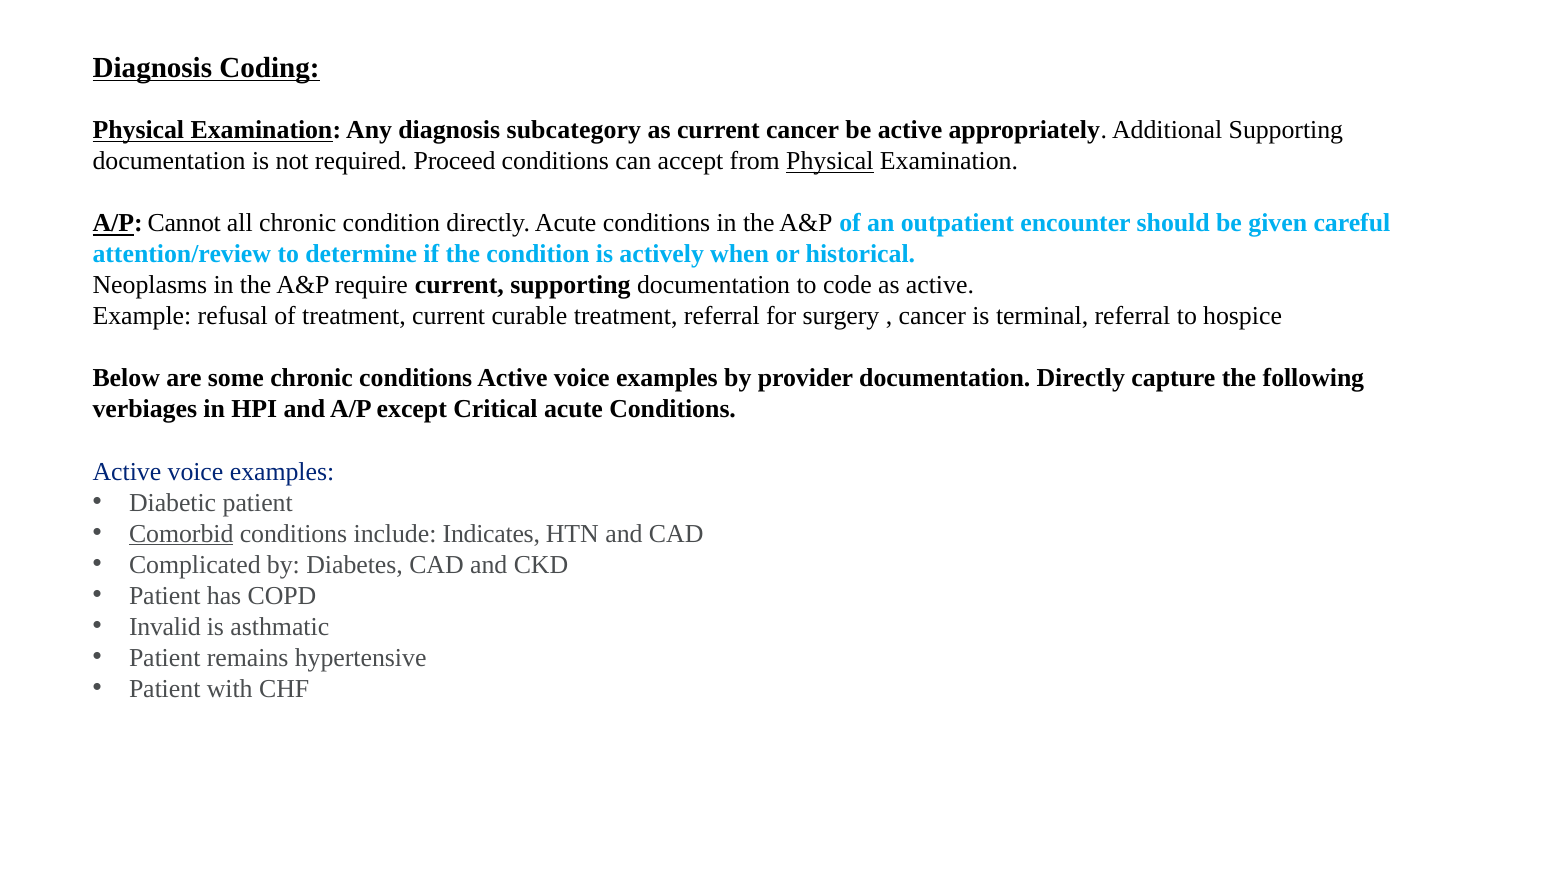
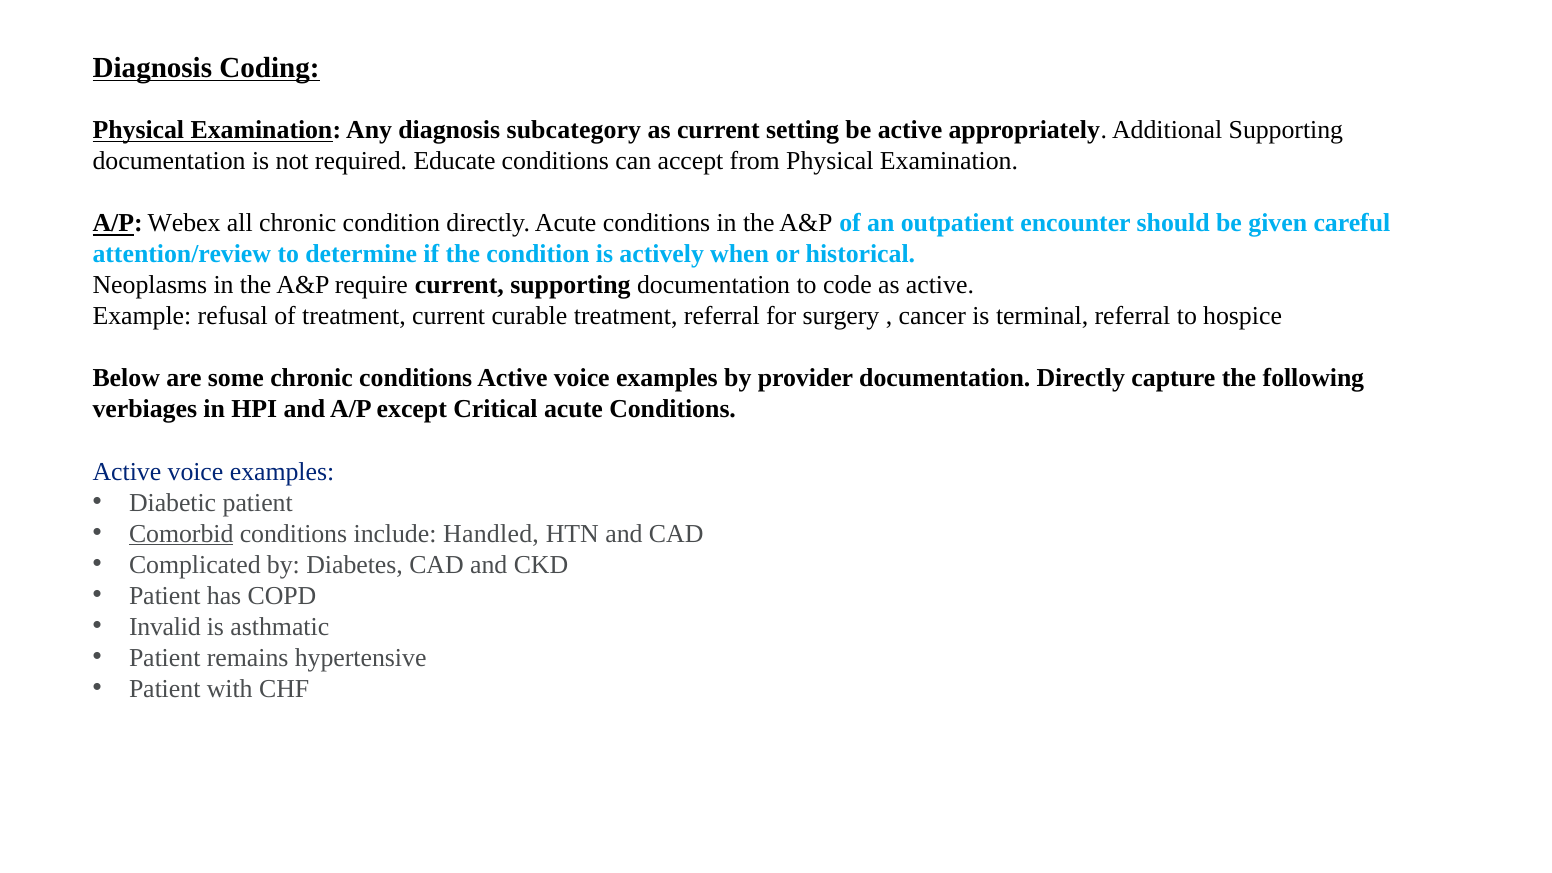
current cancer: cancer -> setting (803, 130)
Proceed: Proceed -> Educate (455, 161)
Physical underline: present -> none (830, 161)
Cannot: Cannot -> Webex (184, 223)
Indicates: Indicates -> Handled (491, 534)
